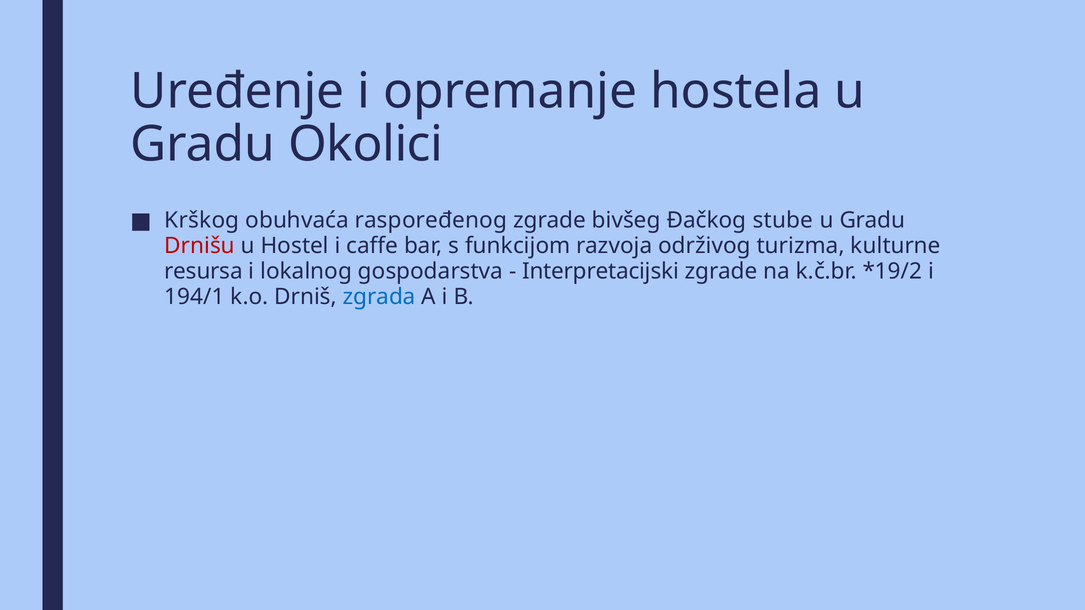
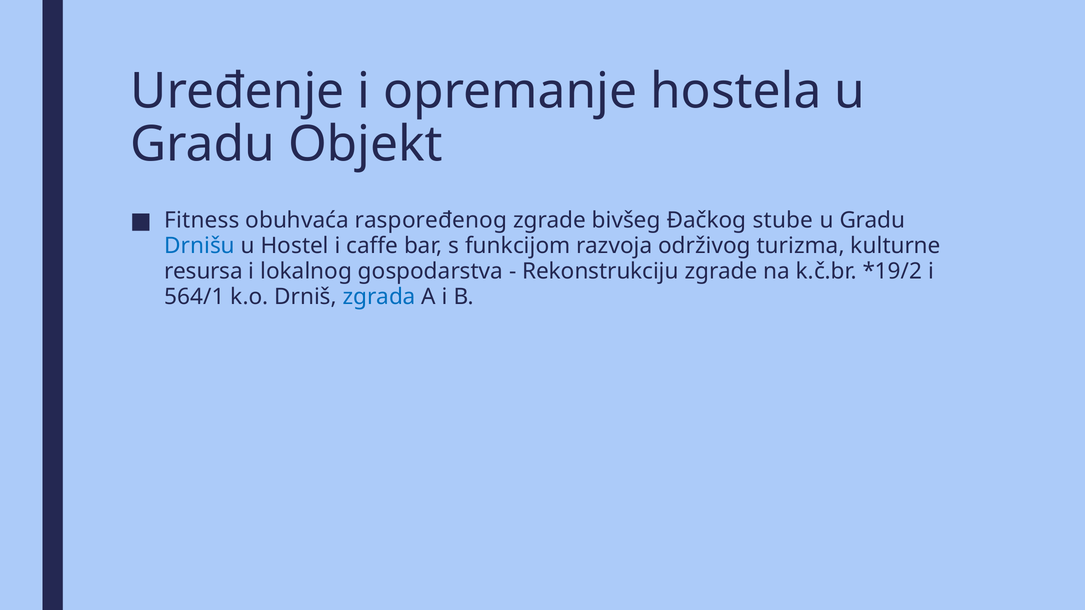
Okolici: Okolici -> Objekt (365, 144)
Krškog: Krškog -> Fitness (202, 220)
Drnišu colour: red -> blue (200, 246)
Interpretacijski: Interpretacijski -> Rekonstrukciju (600, 271)
194/1: 194/1 -> 564/1 (194, 297)
